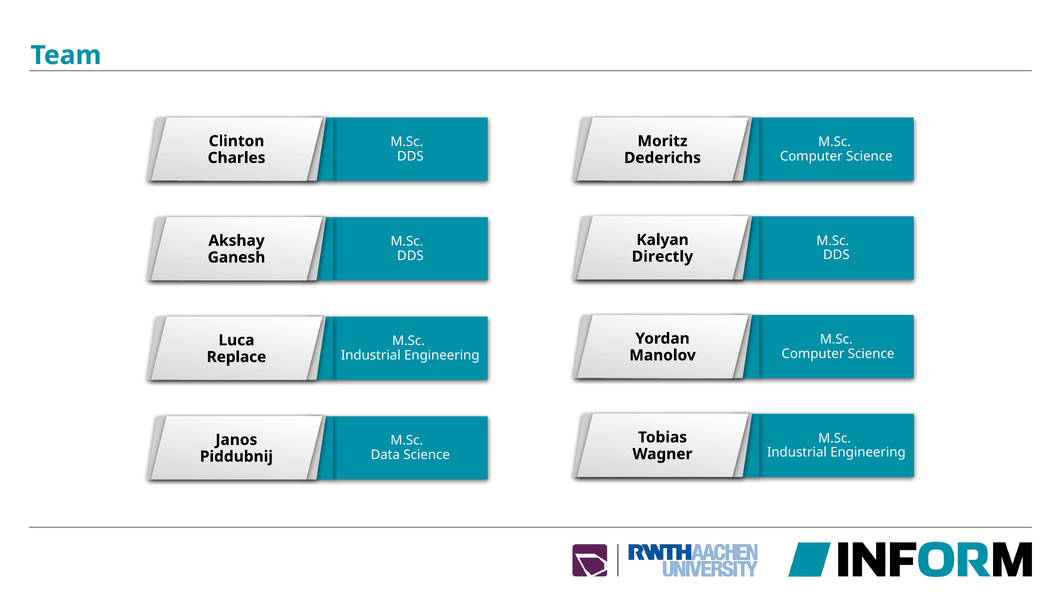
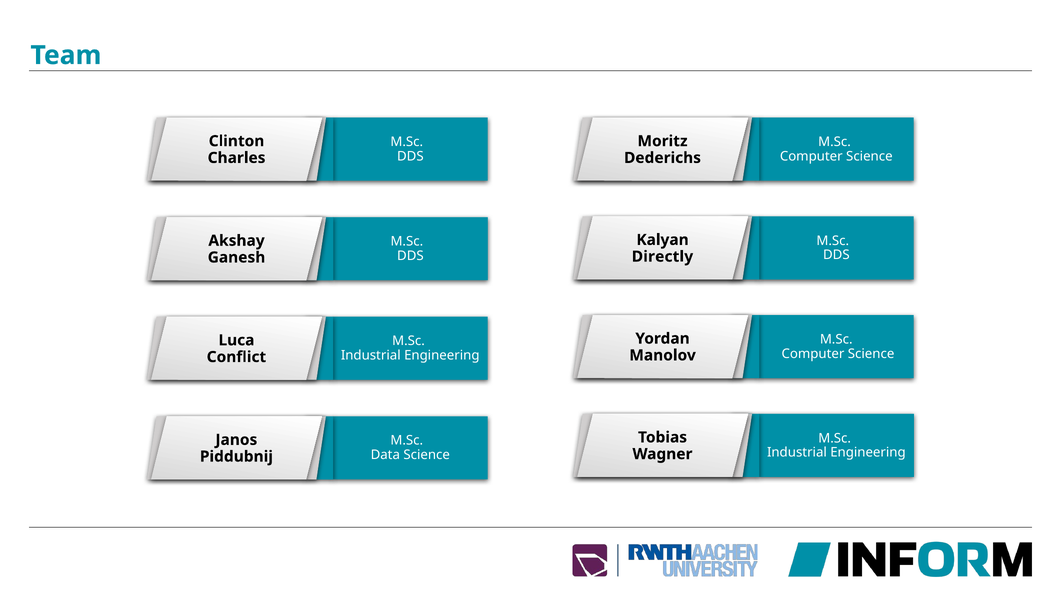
Replace: Replace -> Conflict (236, 357)
